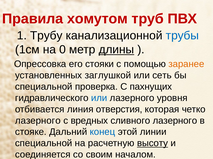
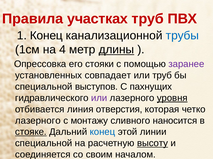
хомутом: хомутом -> участках (97, 19)
1 Трубу: Трубу -> Конец (46, 36)
0: 0 -> 4 (63, 50)
заранее colour: orange -> purple (186, 64)
заглушкой: заглушкой -> совпадает (108, 76)
или сеть: сеть -> труб (162, 76)
проверка: проверка -> выступов (96, 87)
или colour: blue -> purple (99, 98)
уровня underline: none -> present (172, 98)
вредных: вредных -> монтажу (89, 121)
сливного лазерного: лазерного -> наносится (175, 121)
стояке underline: none -> present (31, 132)
